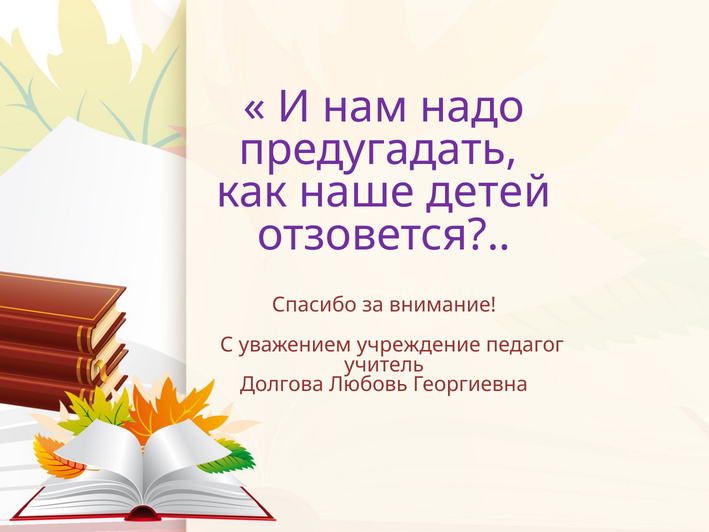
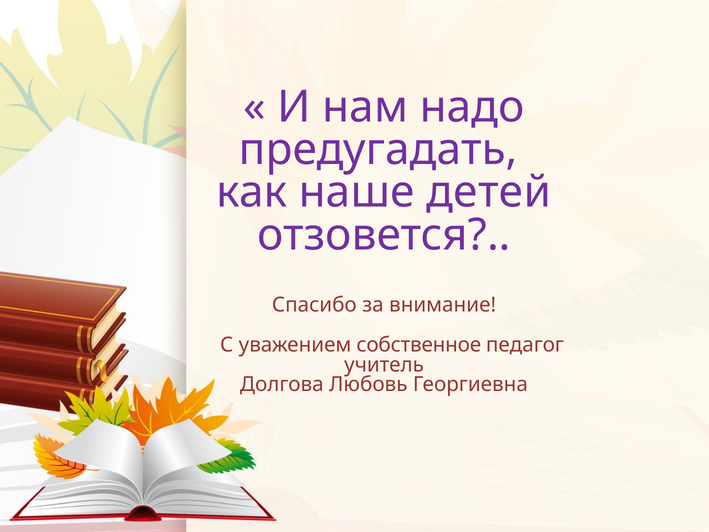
учреждение: учреждение -> собственное (419, 345)
